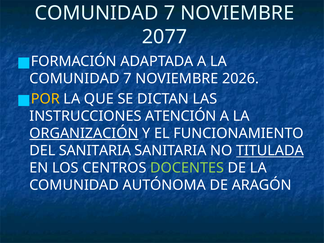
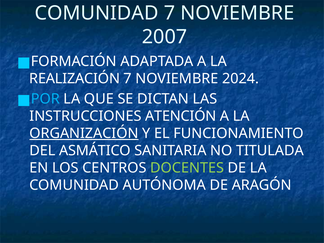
2077: 2077 -> 2007 (165, 37)
COMUNIDAD: COMUNIDAD -> REALIZACIÓN (75, 79)
2026: 2026 -> 2024 (241, 79)
POR colour: yellow -> light blue (45, 99)
DEL SANITARIA: SANITARIA -> ASMÁTICO (95, 151)
TITULADA underline: present -> none (270, 151)
